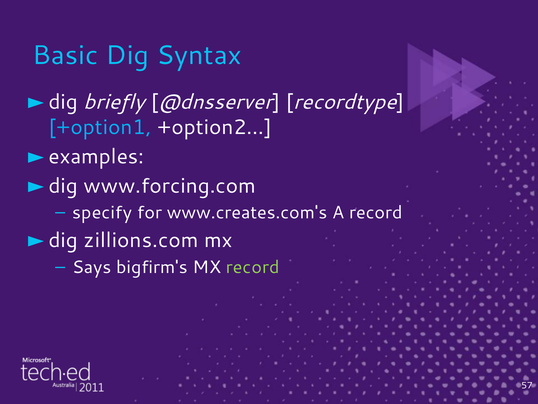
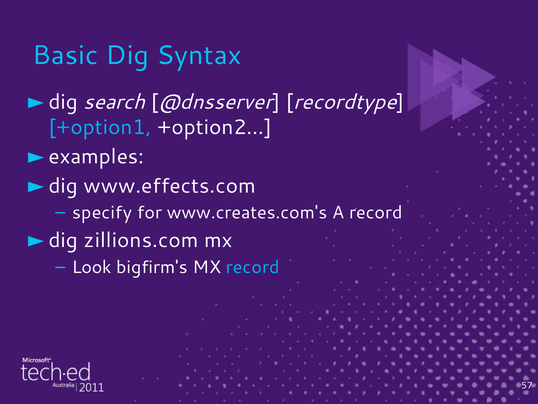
briefly: briefly -> search (114, 102)
www.forcing.com: www.forcing.com -> www.effects.com (170, 186)
Says: Says -> Look (92, 267)
record colour: light green -> light blue (253, 267)
